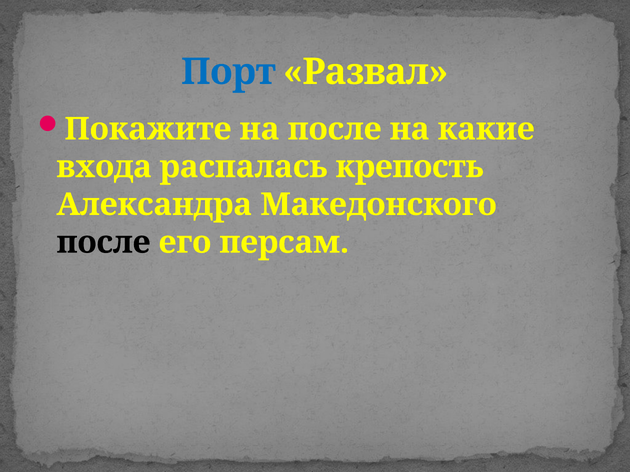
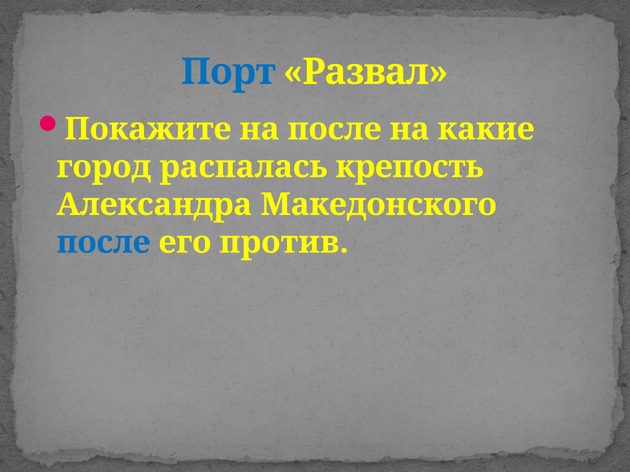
входа: входа -> город (104, 167)
после colour: black -> blue (104, 243)
персам: персам -> против (284, 243)
